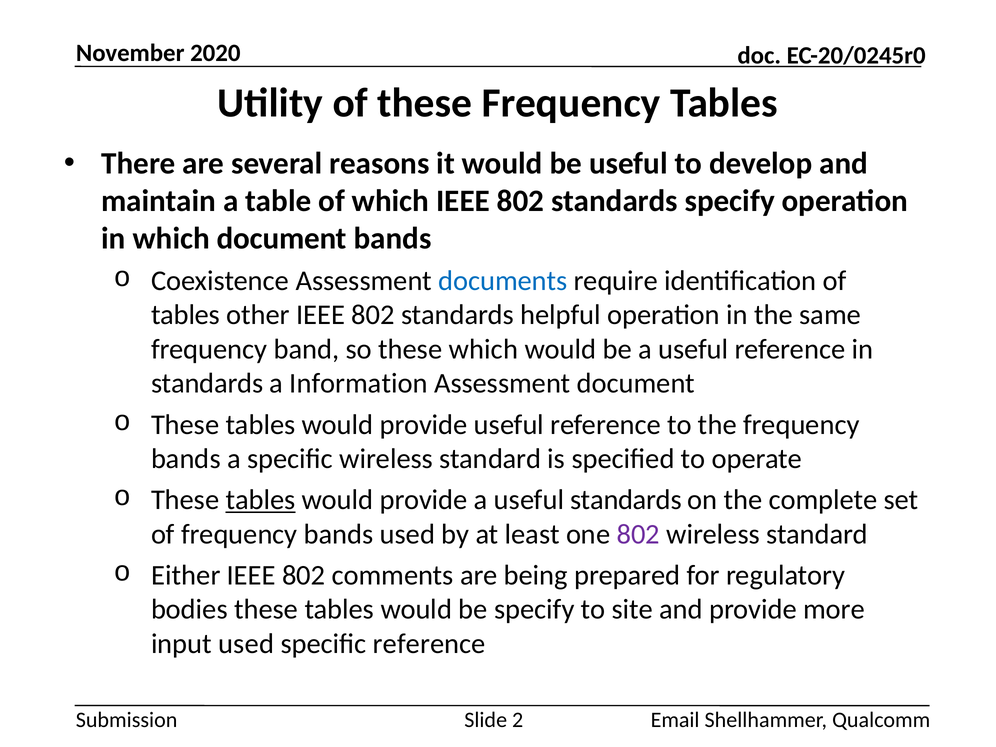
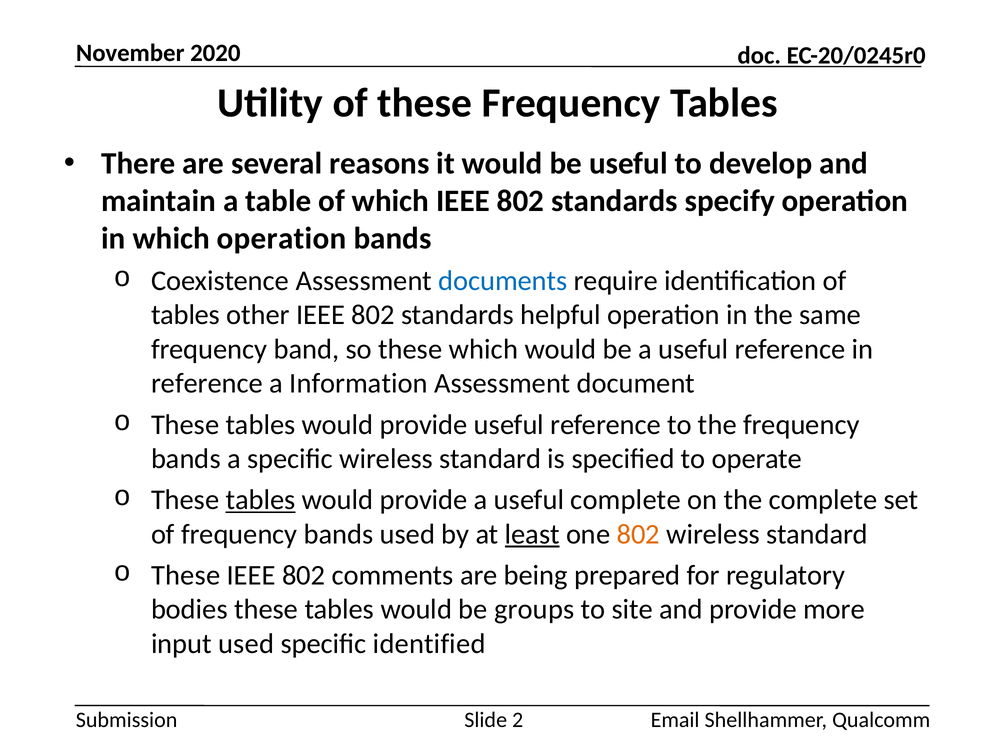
which document: document -> operation (282, 238)
standards: standards -> reference (207, 383)
useful standards: standards -> complete (626, 500)
least underline: none -> present (532, 534)
802 colour: purple -> orange (638, 534)
Either: Either -> These (186, 575)
be specify: specify -> groups (534, 610)
specific reference: reference -> identified (429, 644)
